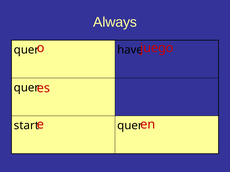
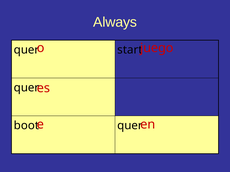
have: have -> start (130, 50)
start: start -> boot (26, 126)
